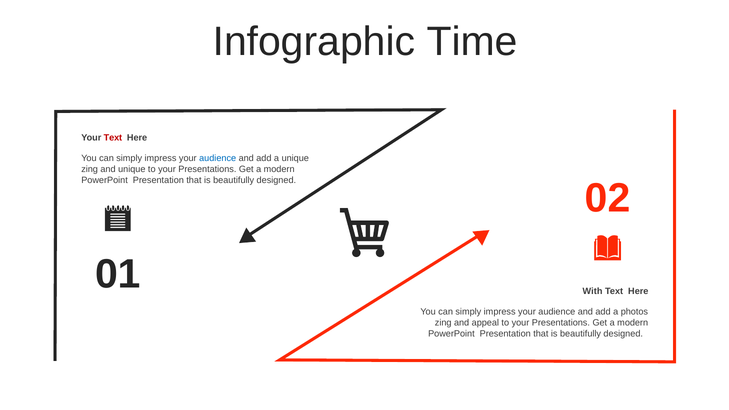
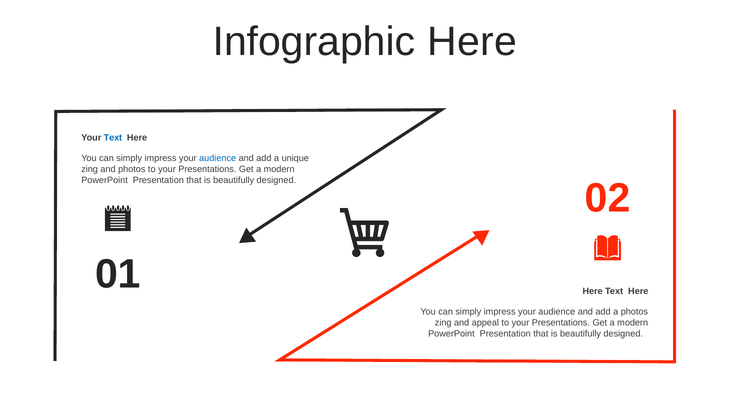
Infographic Time: Time -> Here (472, 42)
Text colour: red -> blue (113, 138)
and unique: unique -> photos (132, 169)
With: With -> Here (593, 291)
